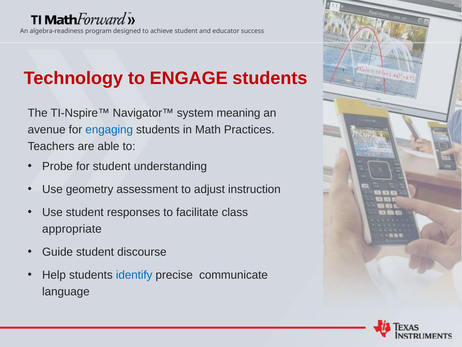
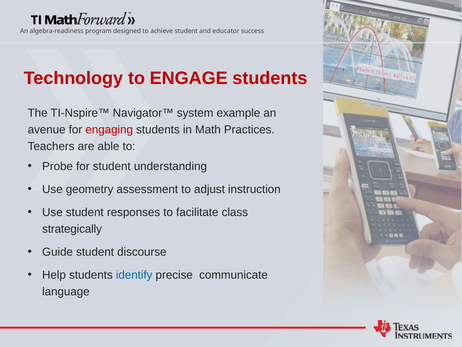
meaning: meaning -> example (238, 113)
engaging colour: blue -> red (109, 130)
appropriate: appropriate -> strategically (72, 229)
